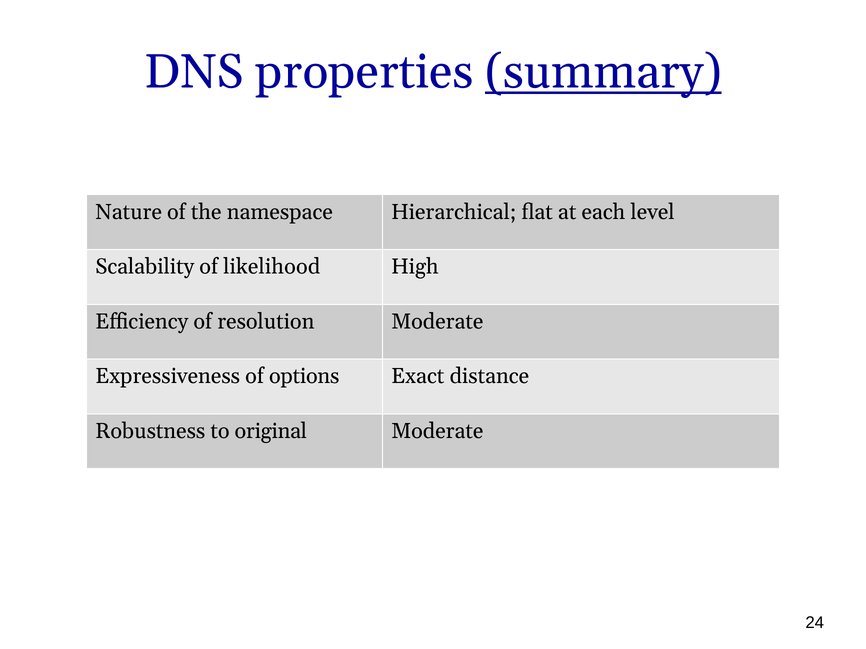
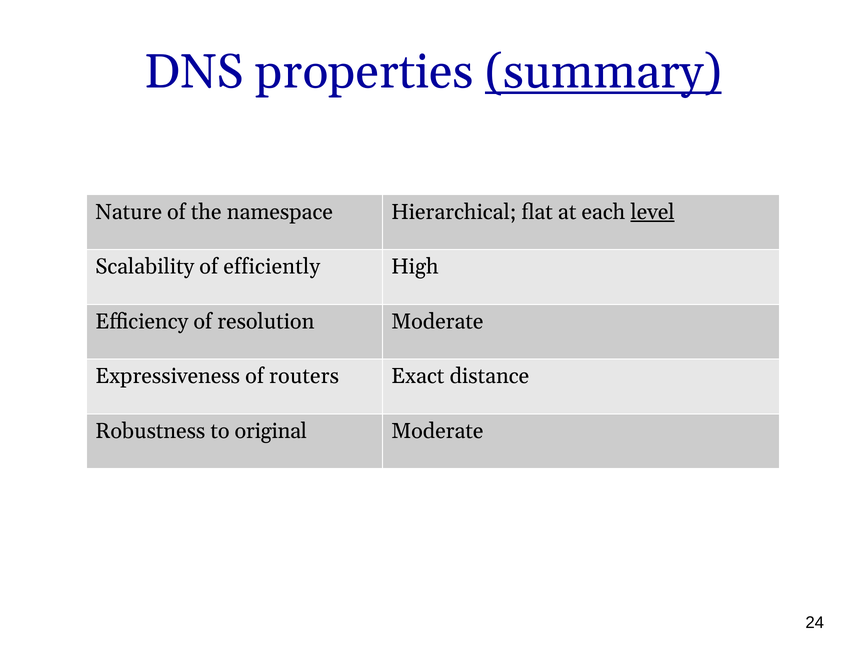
level underline: none -> present (653, 212)
likelihood: likelihood -> efficiently (272, 267)
options: options -> routers (304, 377)
